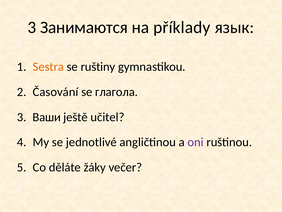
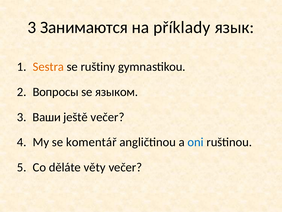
Časování: Časování -> Вопросы (56, 92)
глагола: глагола -> языком (117, 92)
ještě učitel: učitel -> večer (107, 117)
jednotlivé: jednotlivé -> komentář (91, 142)
oni colour: purple -> blue (196, 142)
žáky: žáky -> věty (95, 167)
